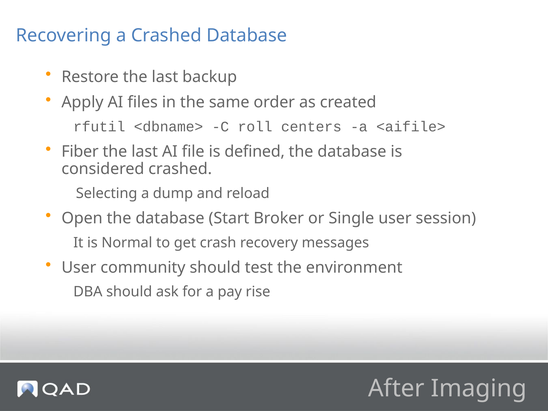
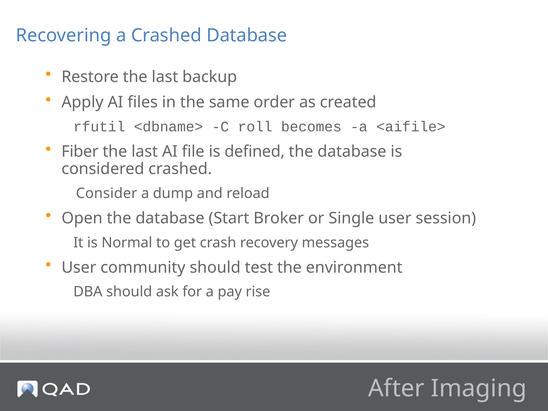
centers: centers -> becomes (311, 127)
Selecting: Selecting -> Consider (107, 193)
